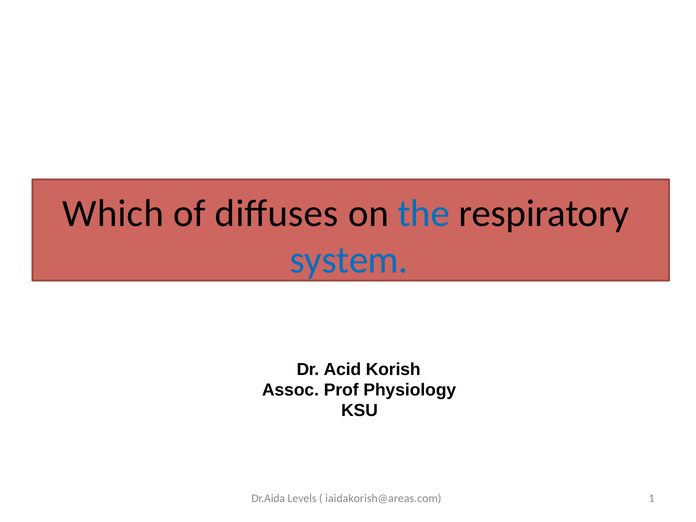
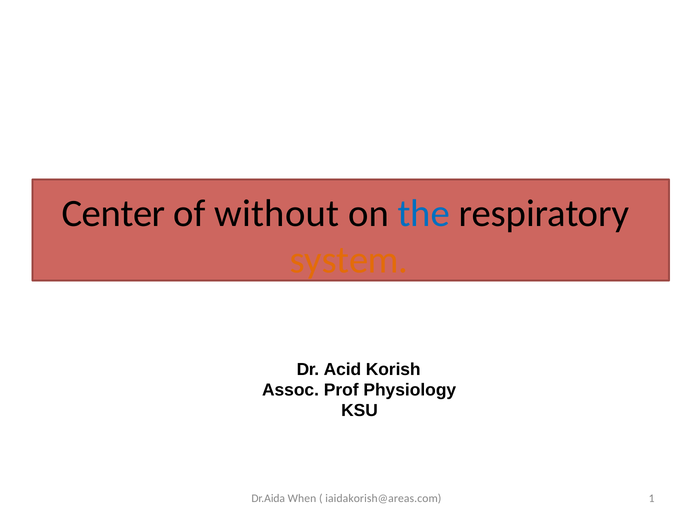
Which: Which -> Center (114, 214)
diﬀuses: diﬀuses -> without (277, 214)
system colour: blue -> orange (349, 260)
Levels: Levels -> When (302, 499)
